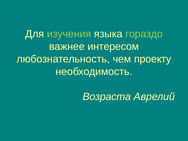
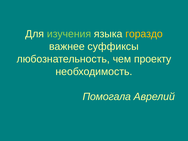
гораздо colour: light green -> yellow (144, 34)
интересом: интересом -> суффиксы (113, 47)
Возраста: Возраста -> Помогала (107, 97)
